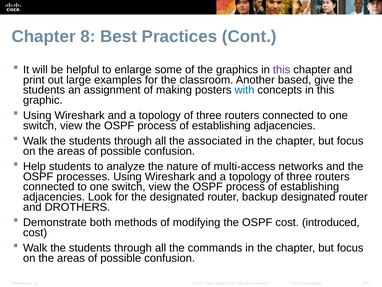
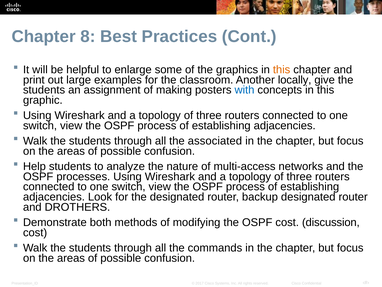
this colour: purple -> orange (282, 70)
based: based -> locally (295, 80)
introduced: introduced -> discussion (331, 222)
